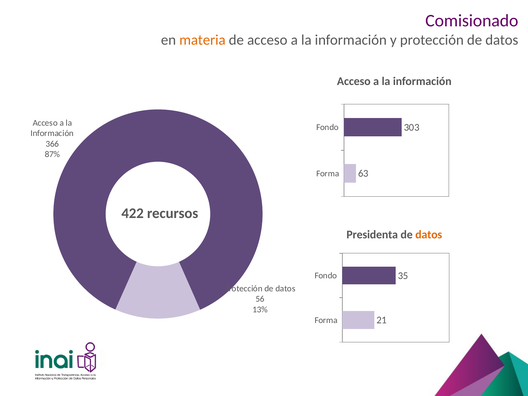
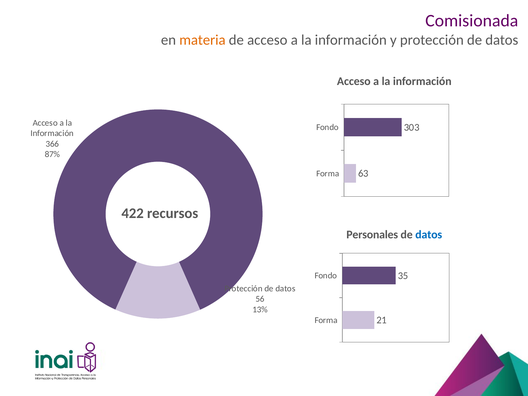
Comisionado: Comisionado -> Comisionada (472, 21)
Presidenta: Presidenta -> Personales (372, 235)
datos colour: orange -> blue (429, 235)
